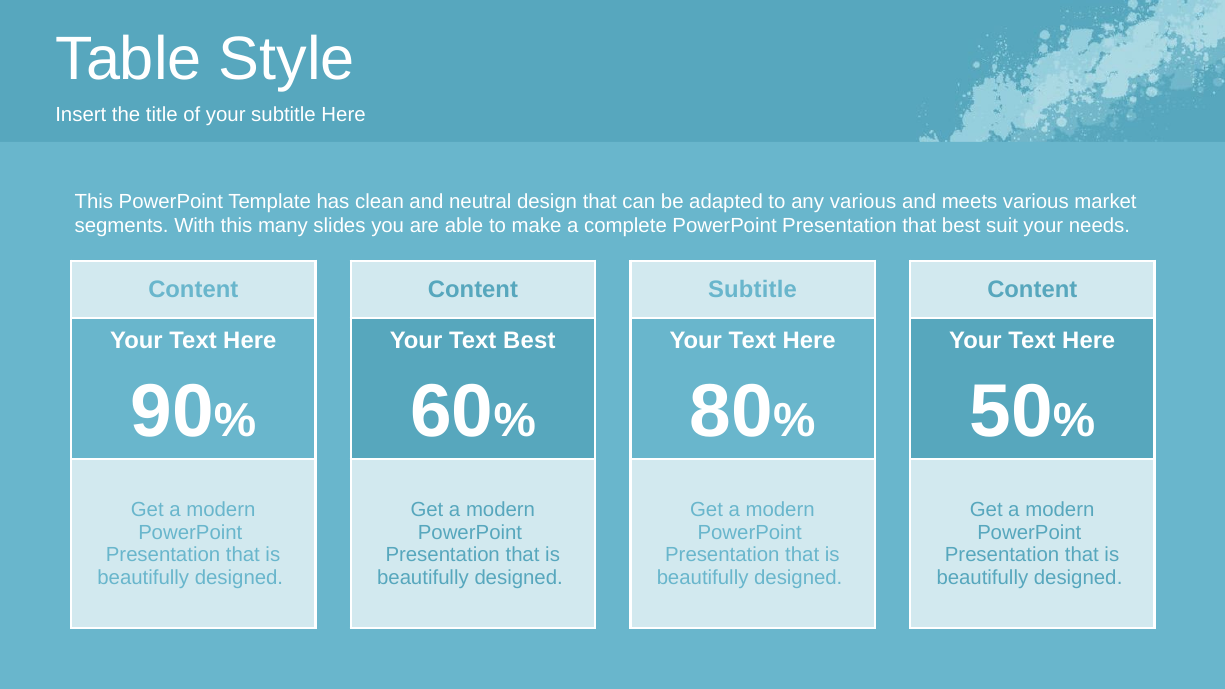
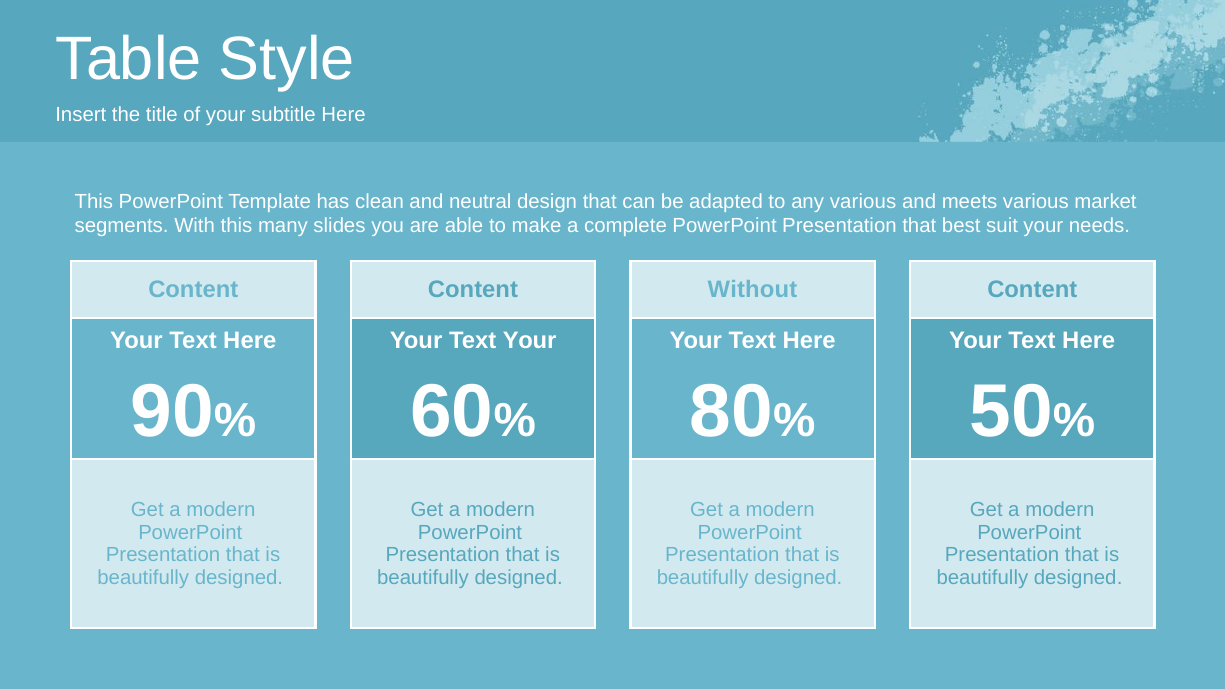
Subtitle: Subtitle -> Without (752, 290)
Text Best: Best -> Your (530, 341)
